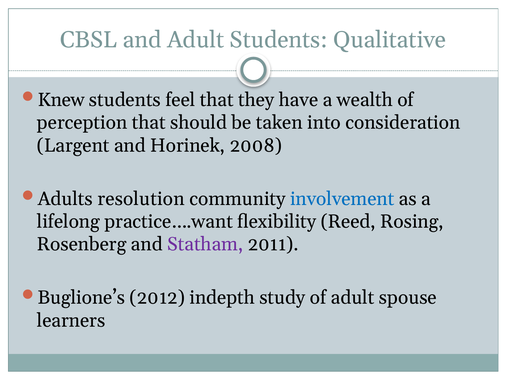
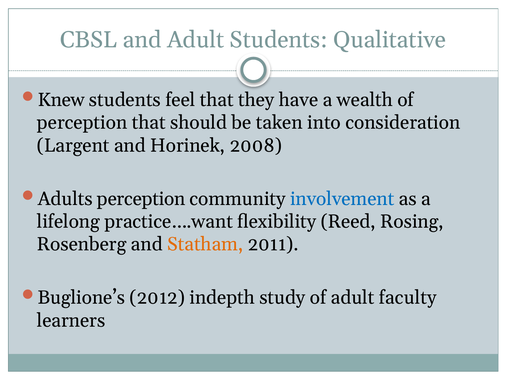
Adults resolution: resolution -> perception (141, 199)
Statham colour: purple -> orange (205, 245)
spouse: spouse -> faculty (408, 298)
